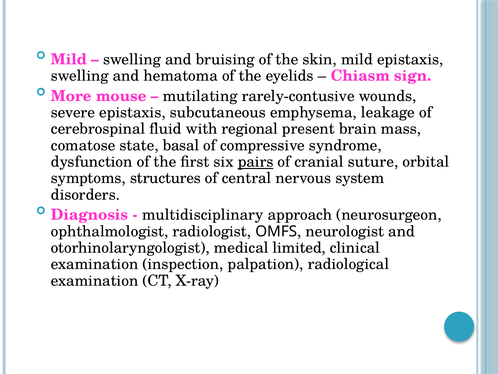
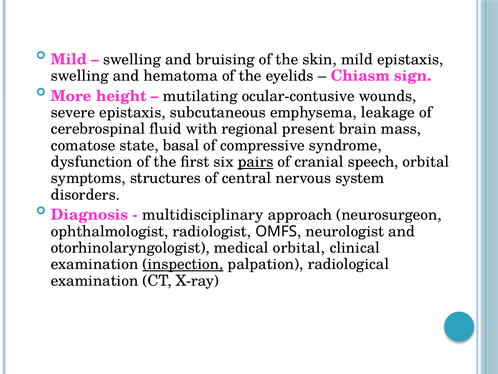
mouse: mouse -> height (121, 96)
rarely-contusive: rarely-contusive -> ocular-contusive (298, 96)
suture: suture -> speech (373, 162)
medical limited: limited -> orbital (299, 248)
inspection underline: none -> present (183, 264)
